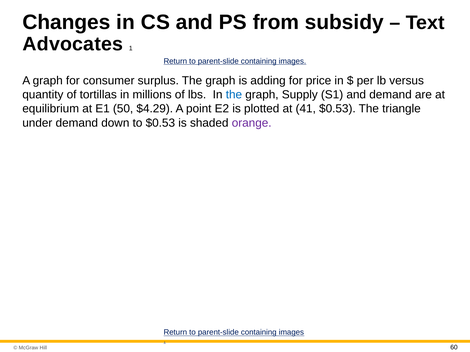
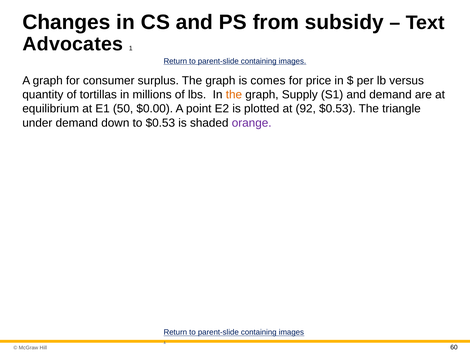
adding: adding -> comes (268, 81)
the colour: blue -> orange (234, 95)
$4.29: $4.29 -> $0.00 (155, 109)
41: 41 -> 92 (306, 109)
